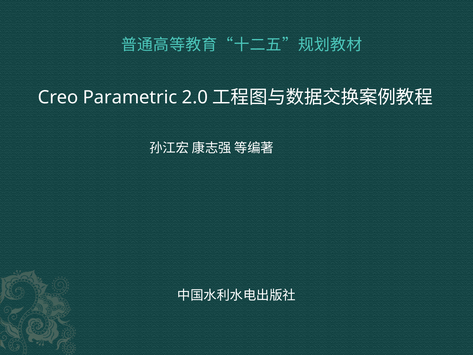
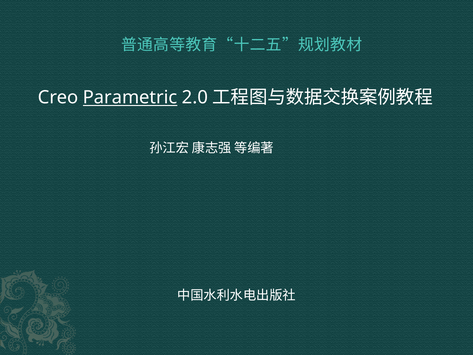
Parametric underline: none -> present (130, 97)
